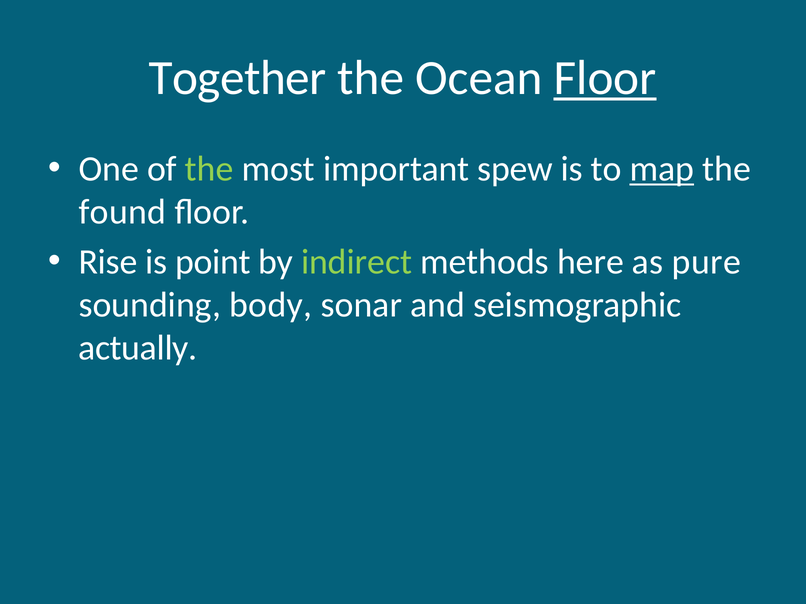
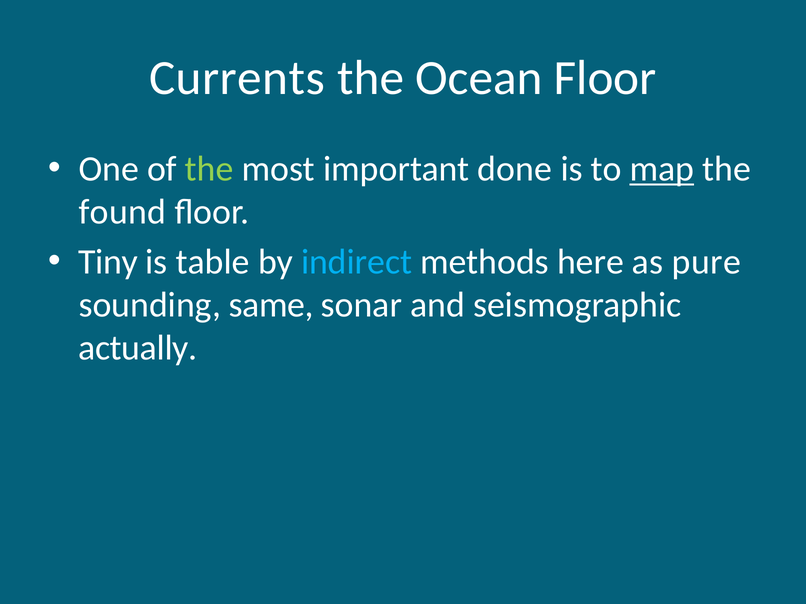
Together: Together -> Currents (237, 78)
Floor underline: present -> none (605, 78)
spew: spew -> done (515, 169)
Rise: Rise -> Tiny (108, 262)
point: point -> table (213, 262)
indirect colour: light green -> light blue (357, 262)
body: body -> same (271, 305)
